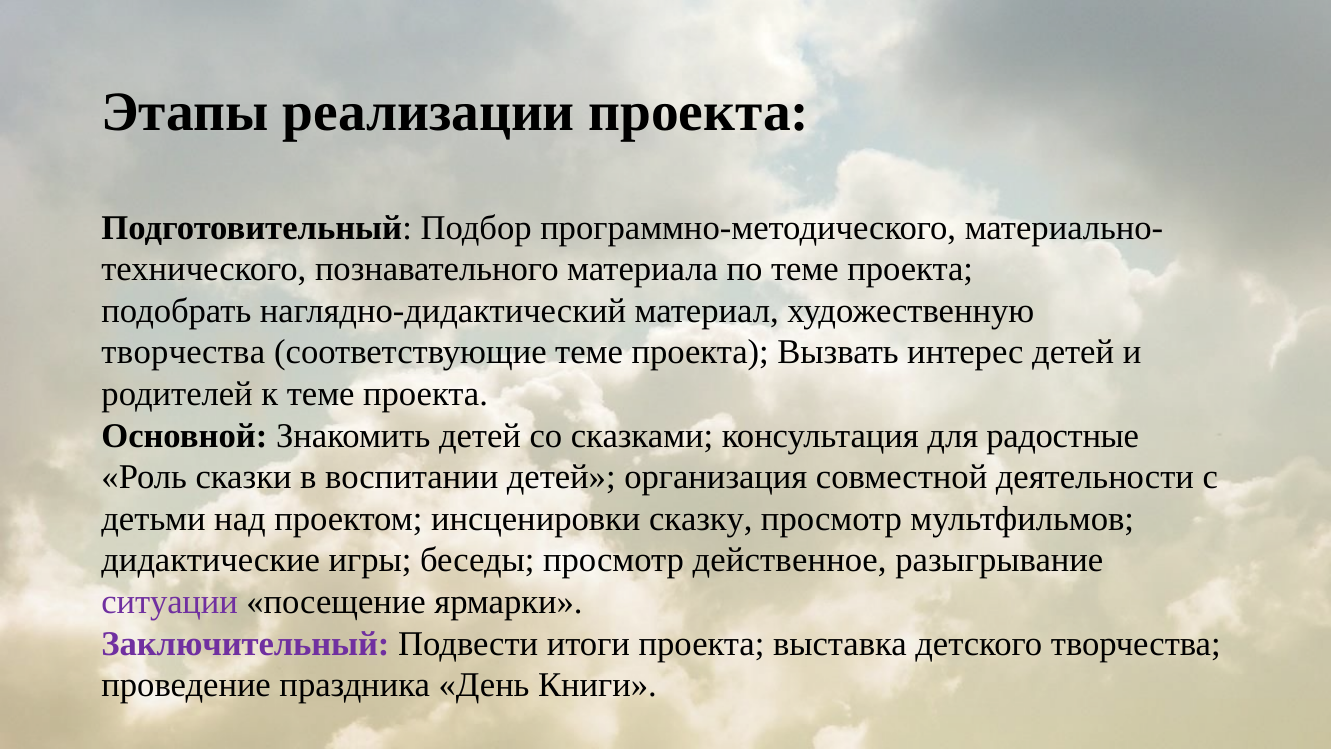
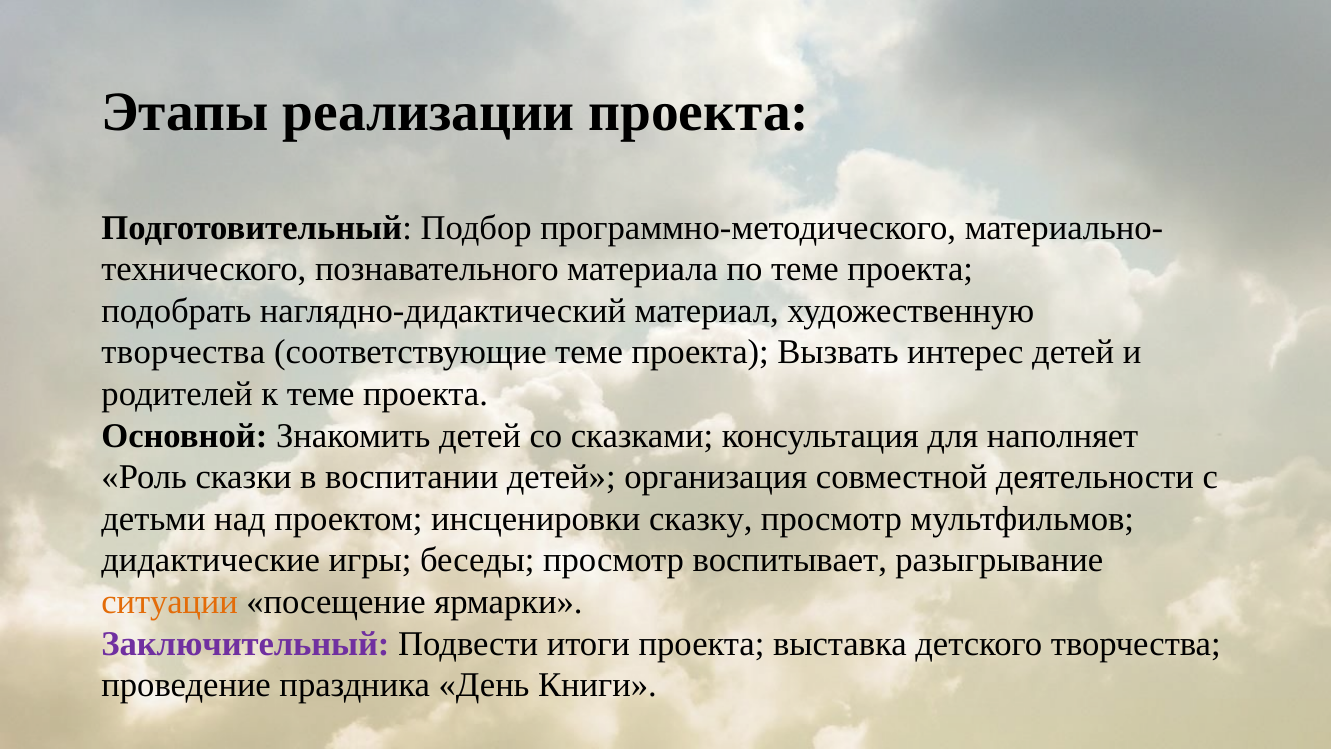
радостные: радостные -> наполняет (1063, 435)
действенное: действенное -> воспитывает (790, 560)
ситуации colour: purple -> orange (170, 602)
